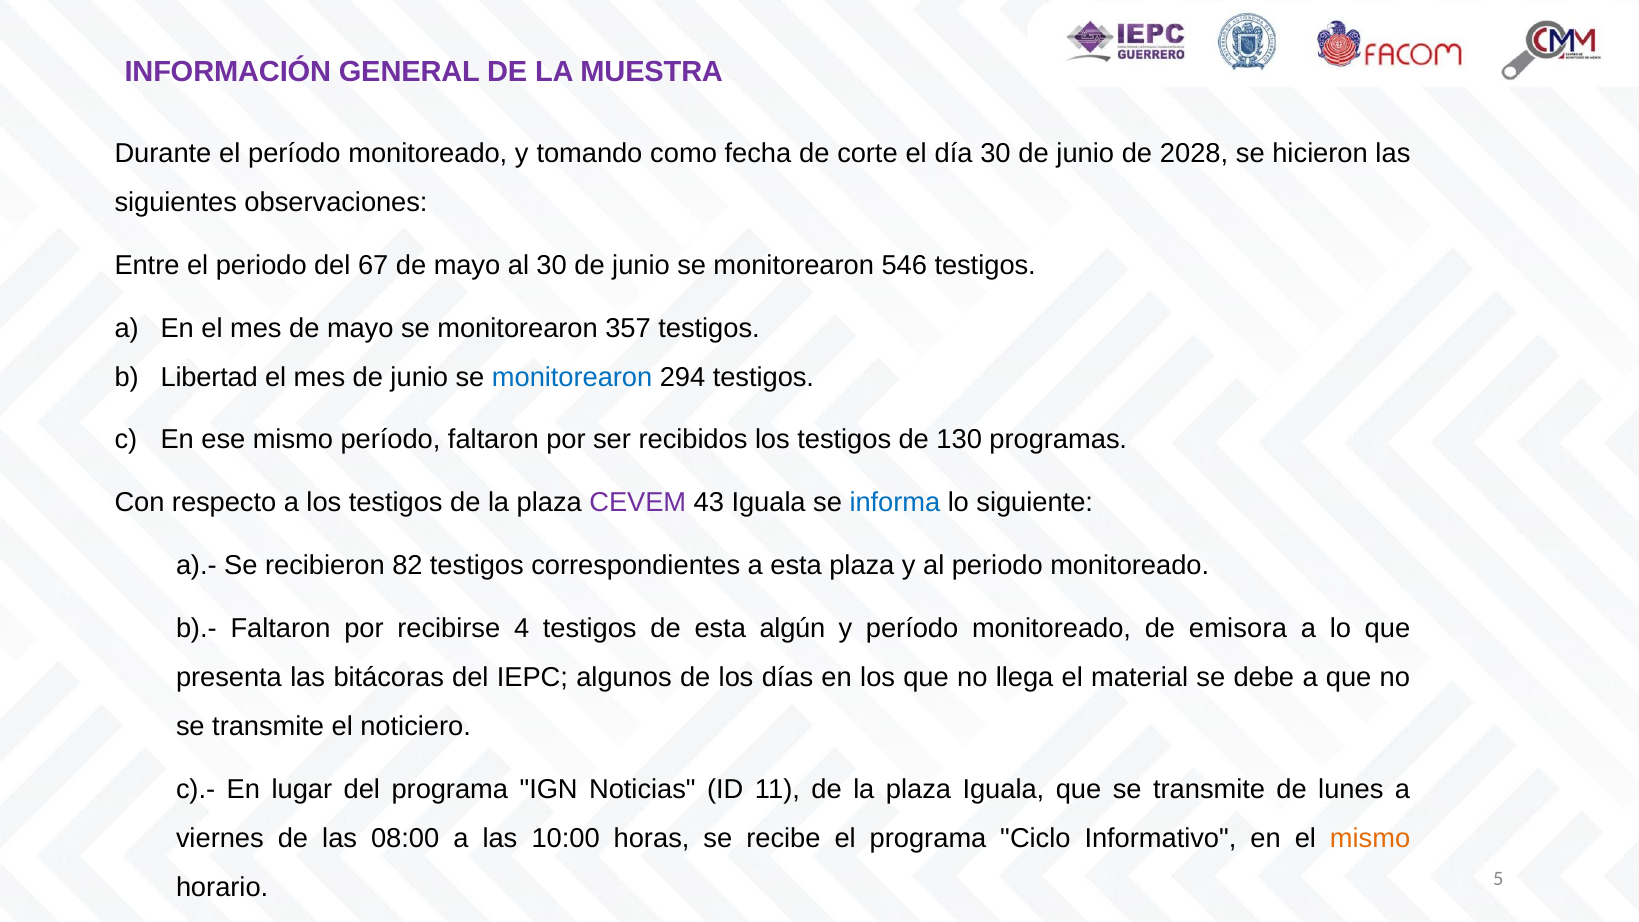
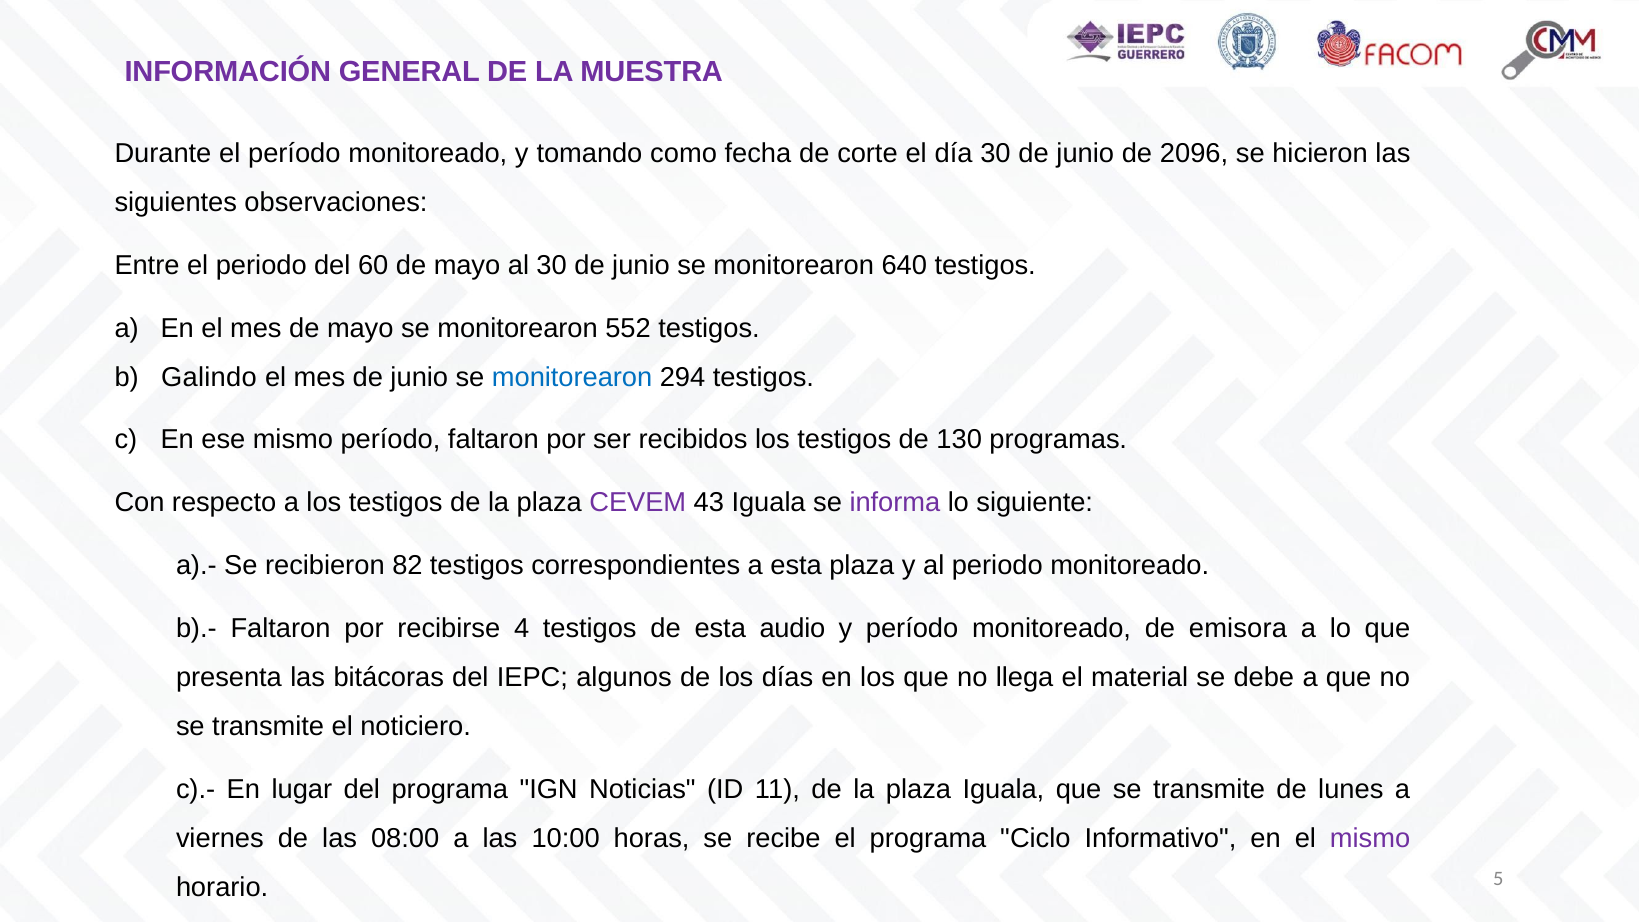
2028: 2028 -> 2096 (1194, 153)
67: 67 -> 60 (373, 265)
546: 546 -> 640 (904, 265)
357: 357 -> 552 (628, 328)
Libertad: Libertad -> Galindo (209, 377)
informa colour: blue -> purple (895, 503)
algún: algún -> audio (792, 628)
mismo colour: orange -> purple (1370, 838)
